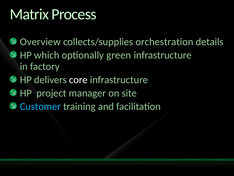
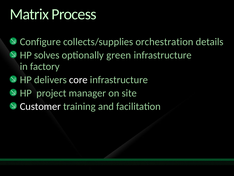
Overview: Overview -> Configure (40, 42)
which: which -> solves (47, 55)
Customer colour: light blue -> white (40, 106)
